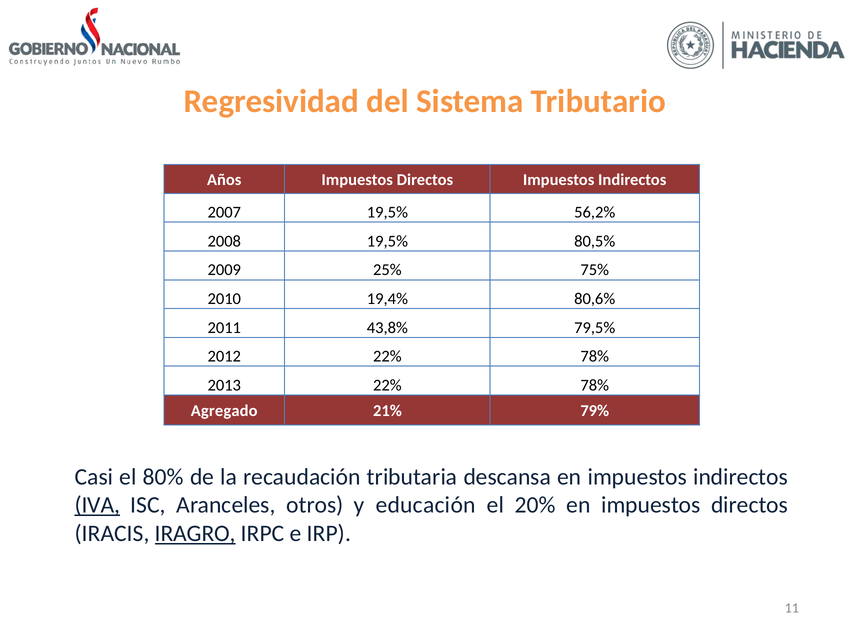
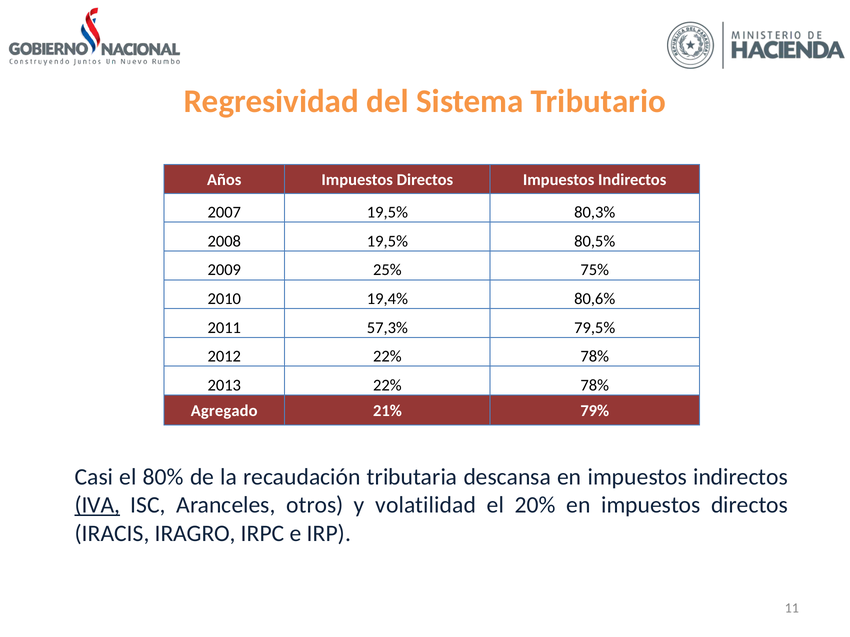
56,2%: 56,2% -> 80,3% (595, 213)
43,8%: 43,8% -> 57,3% (387, 328)
educación: educación -> volatilidad (426, 506)
IRAGRO underline: present -> none (195, 534)
